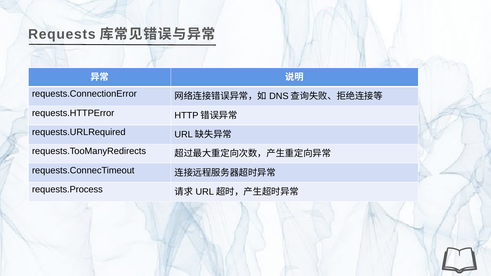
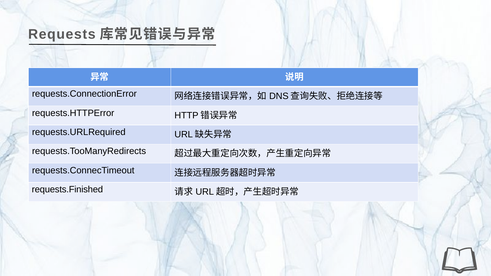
requests.Process: requests.Process -> requests.Finished (67, 190)
